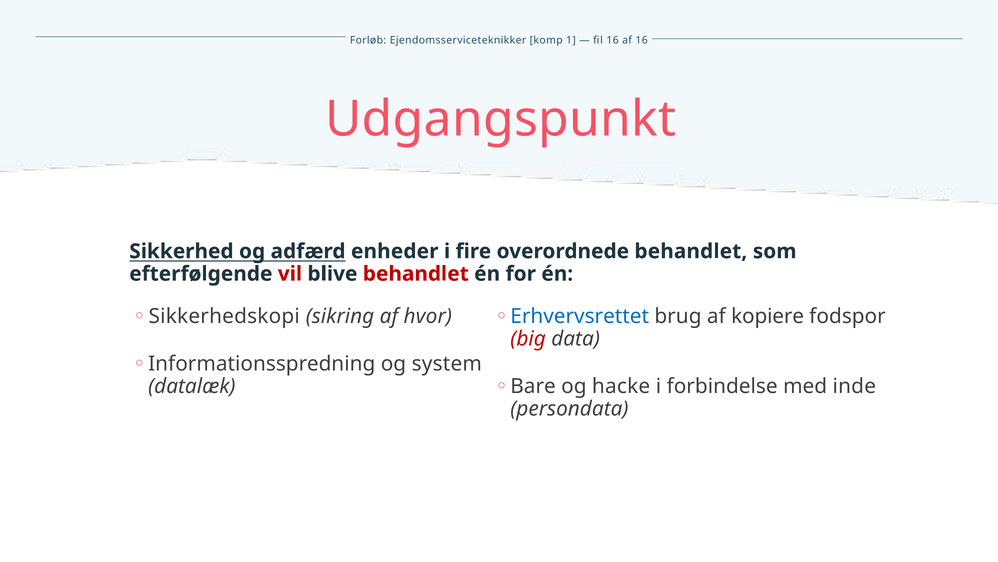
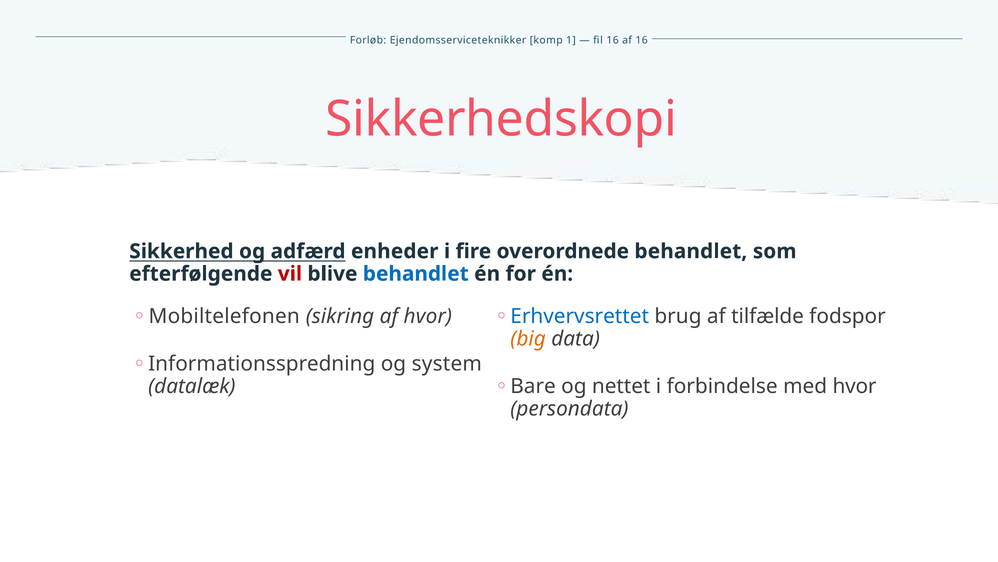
Udgangspunkt: Udgangspunkt -> Sikkerhedskopi (501, 119)
behandlet colour: red -> blue (416, 274)
Sikkerhedskopi: Sikkerhedskopi -> Mobiltelefonen (224, 316)
kopiere: kopiere -> tilfælde (768, 316)
big colour: red -> orange (528, 339)
hacke: hacke -> nettet (621, 386)
med inde: inde -> hvor (855, 386)
